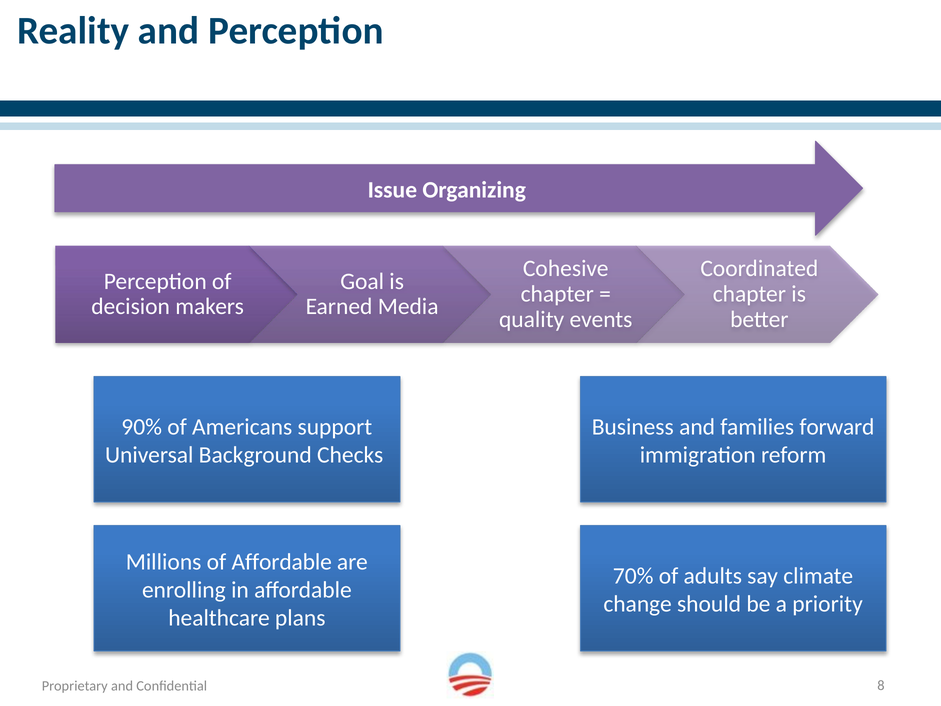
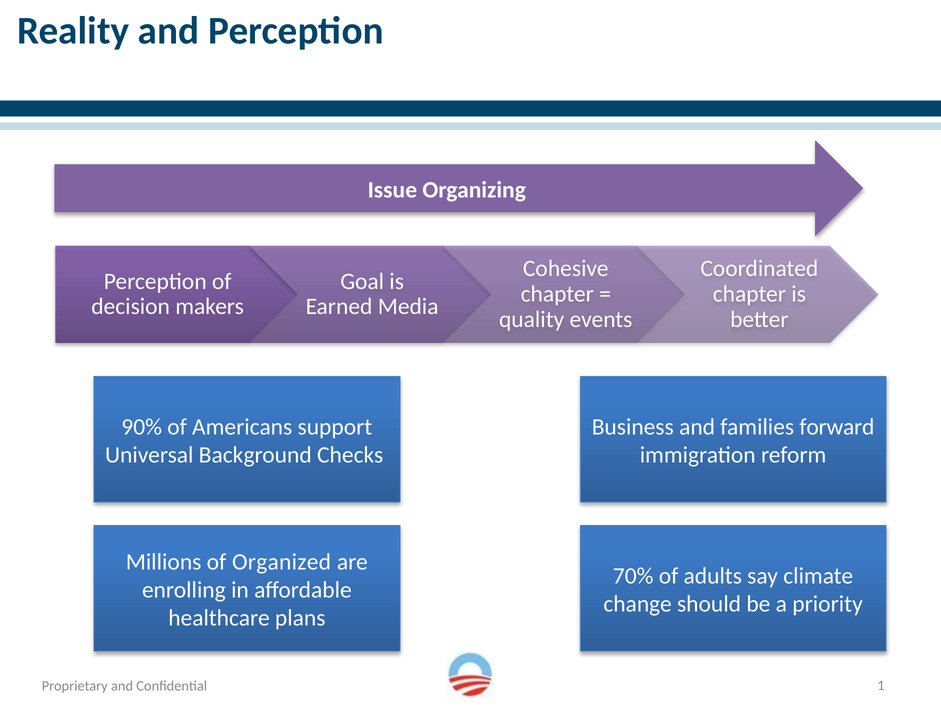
of Affordable: Affordable -> Organized (282, 562)
8: 8 -> 1 (881, 685)
